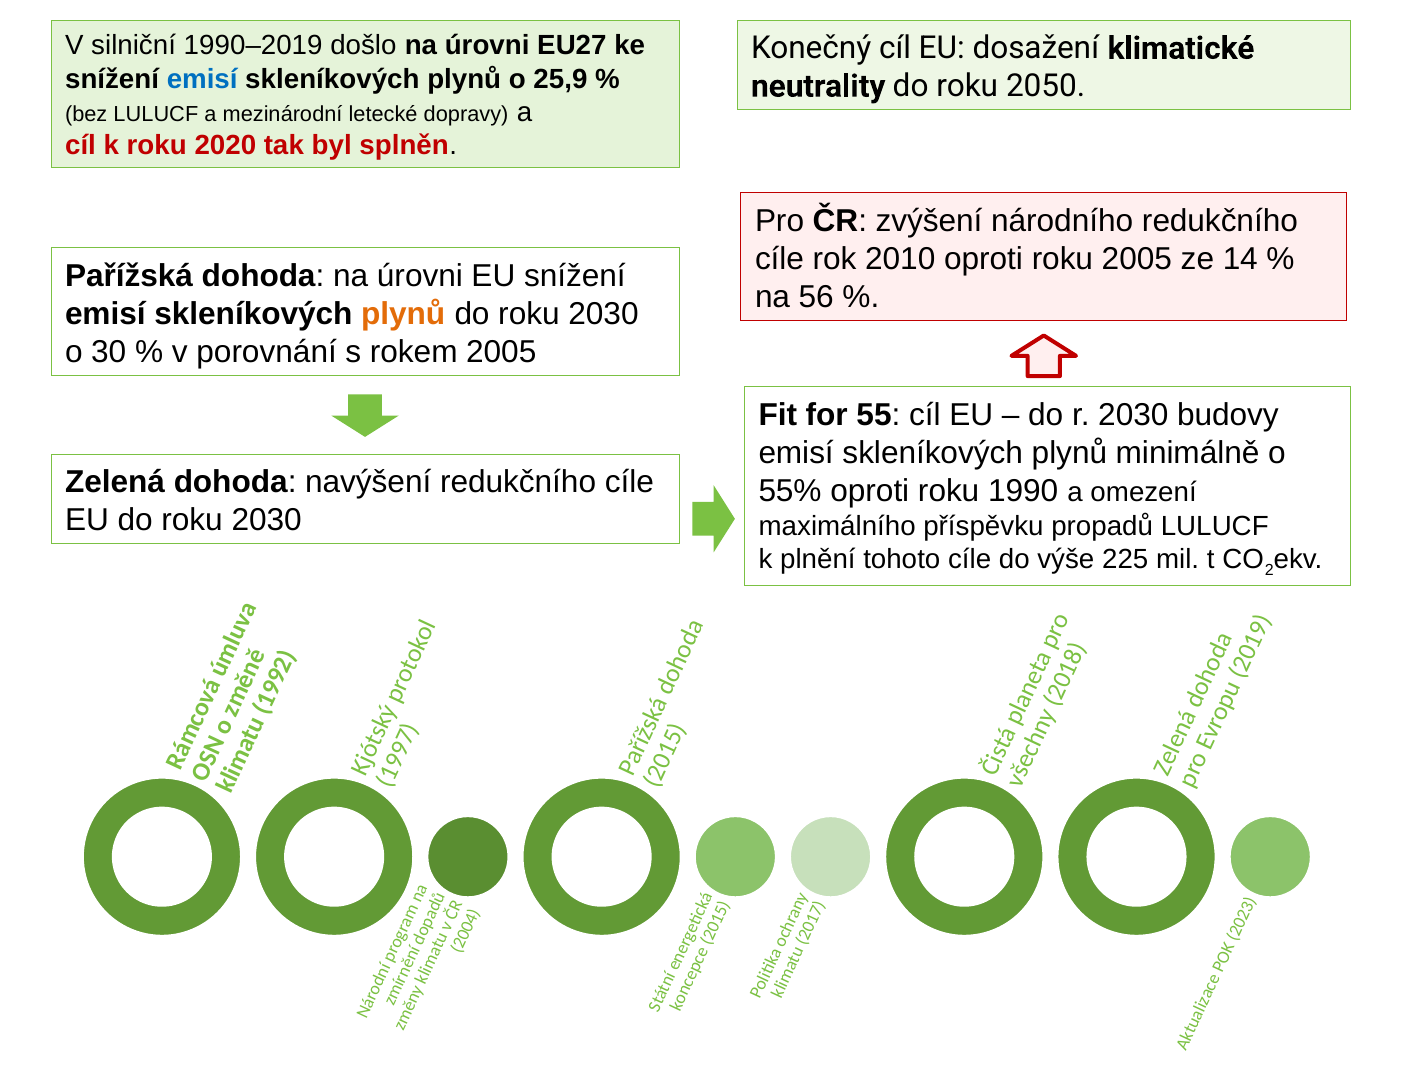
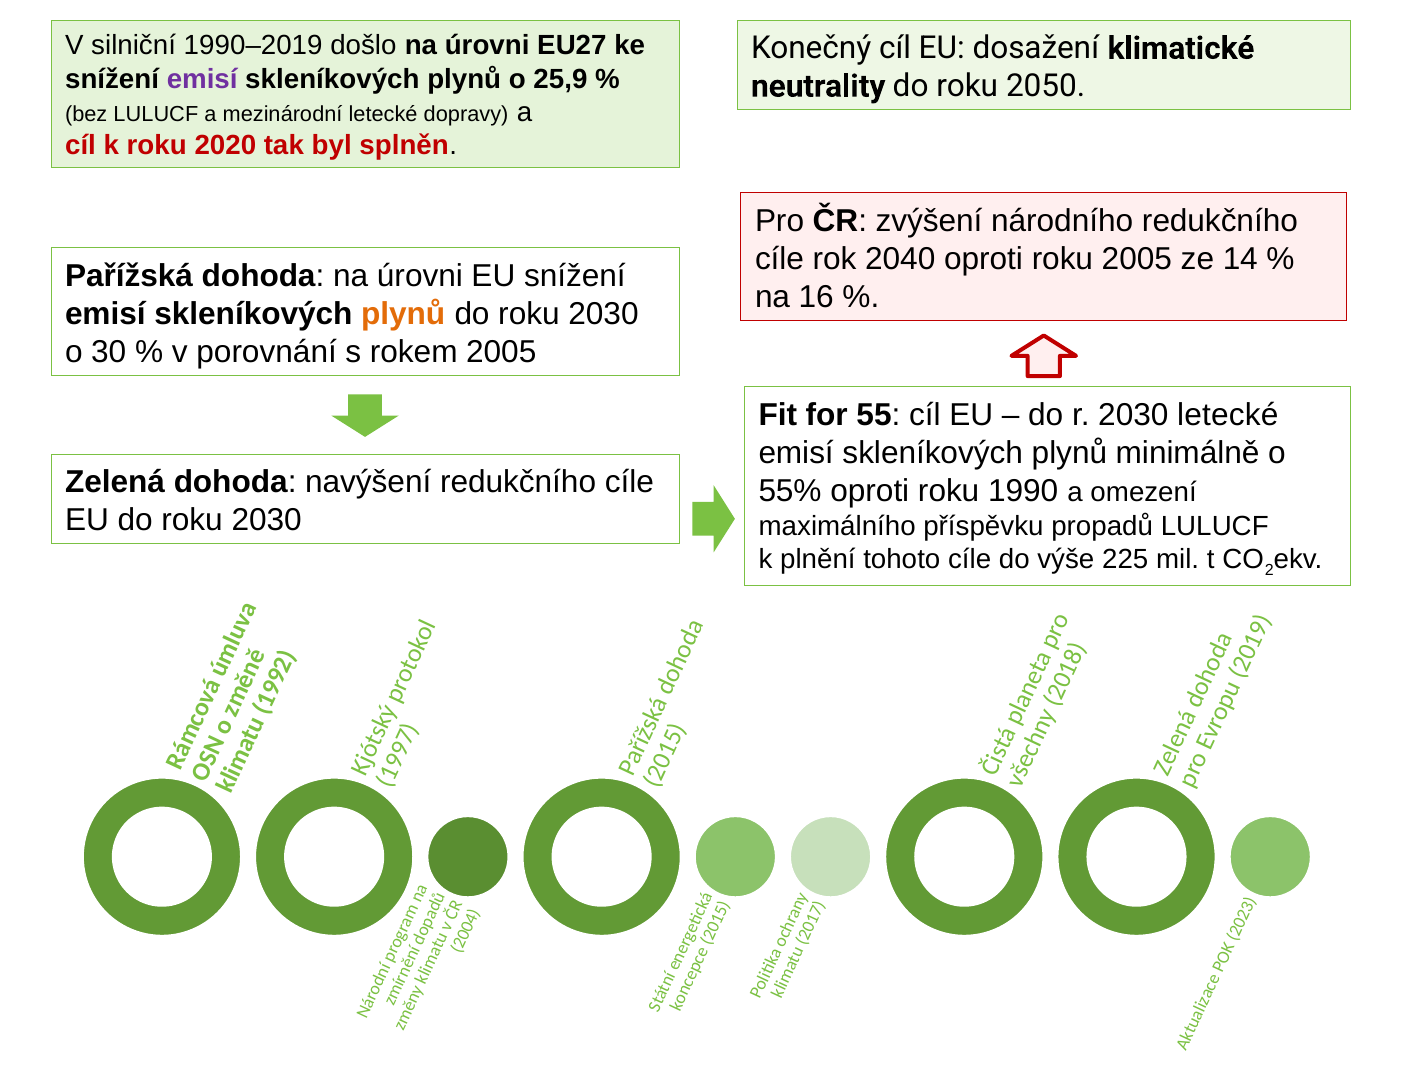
emisí colour: blue -> purple (202, 79)
2010: 2010 -> 2040 (900, 259)
56: 56 -> 16 (816, 297)
2030 budovy: budovy -> letecké (1228, 415)
